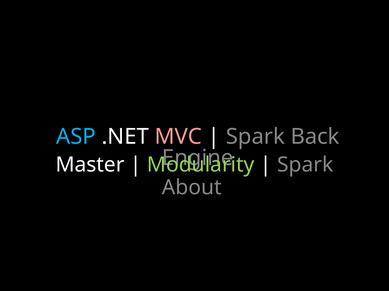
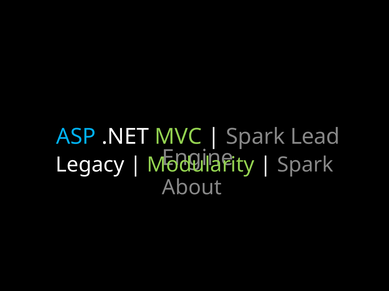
MVC colour: pink -> light green (178, 137)
Back: Back -> Lead (315, 137)
Master: Master -> Legacy (90, 165)
